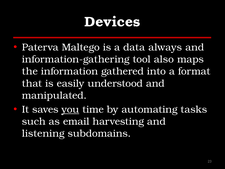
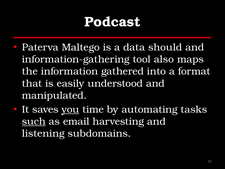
Devices: Devices -> Podcast (112, 22)
always: always -> should (165, 47)
such underline: none -> present (34, 121)
